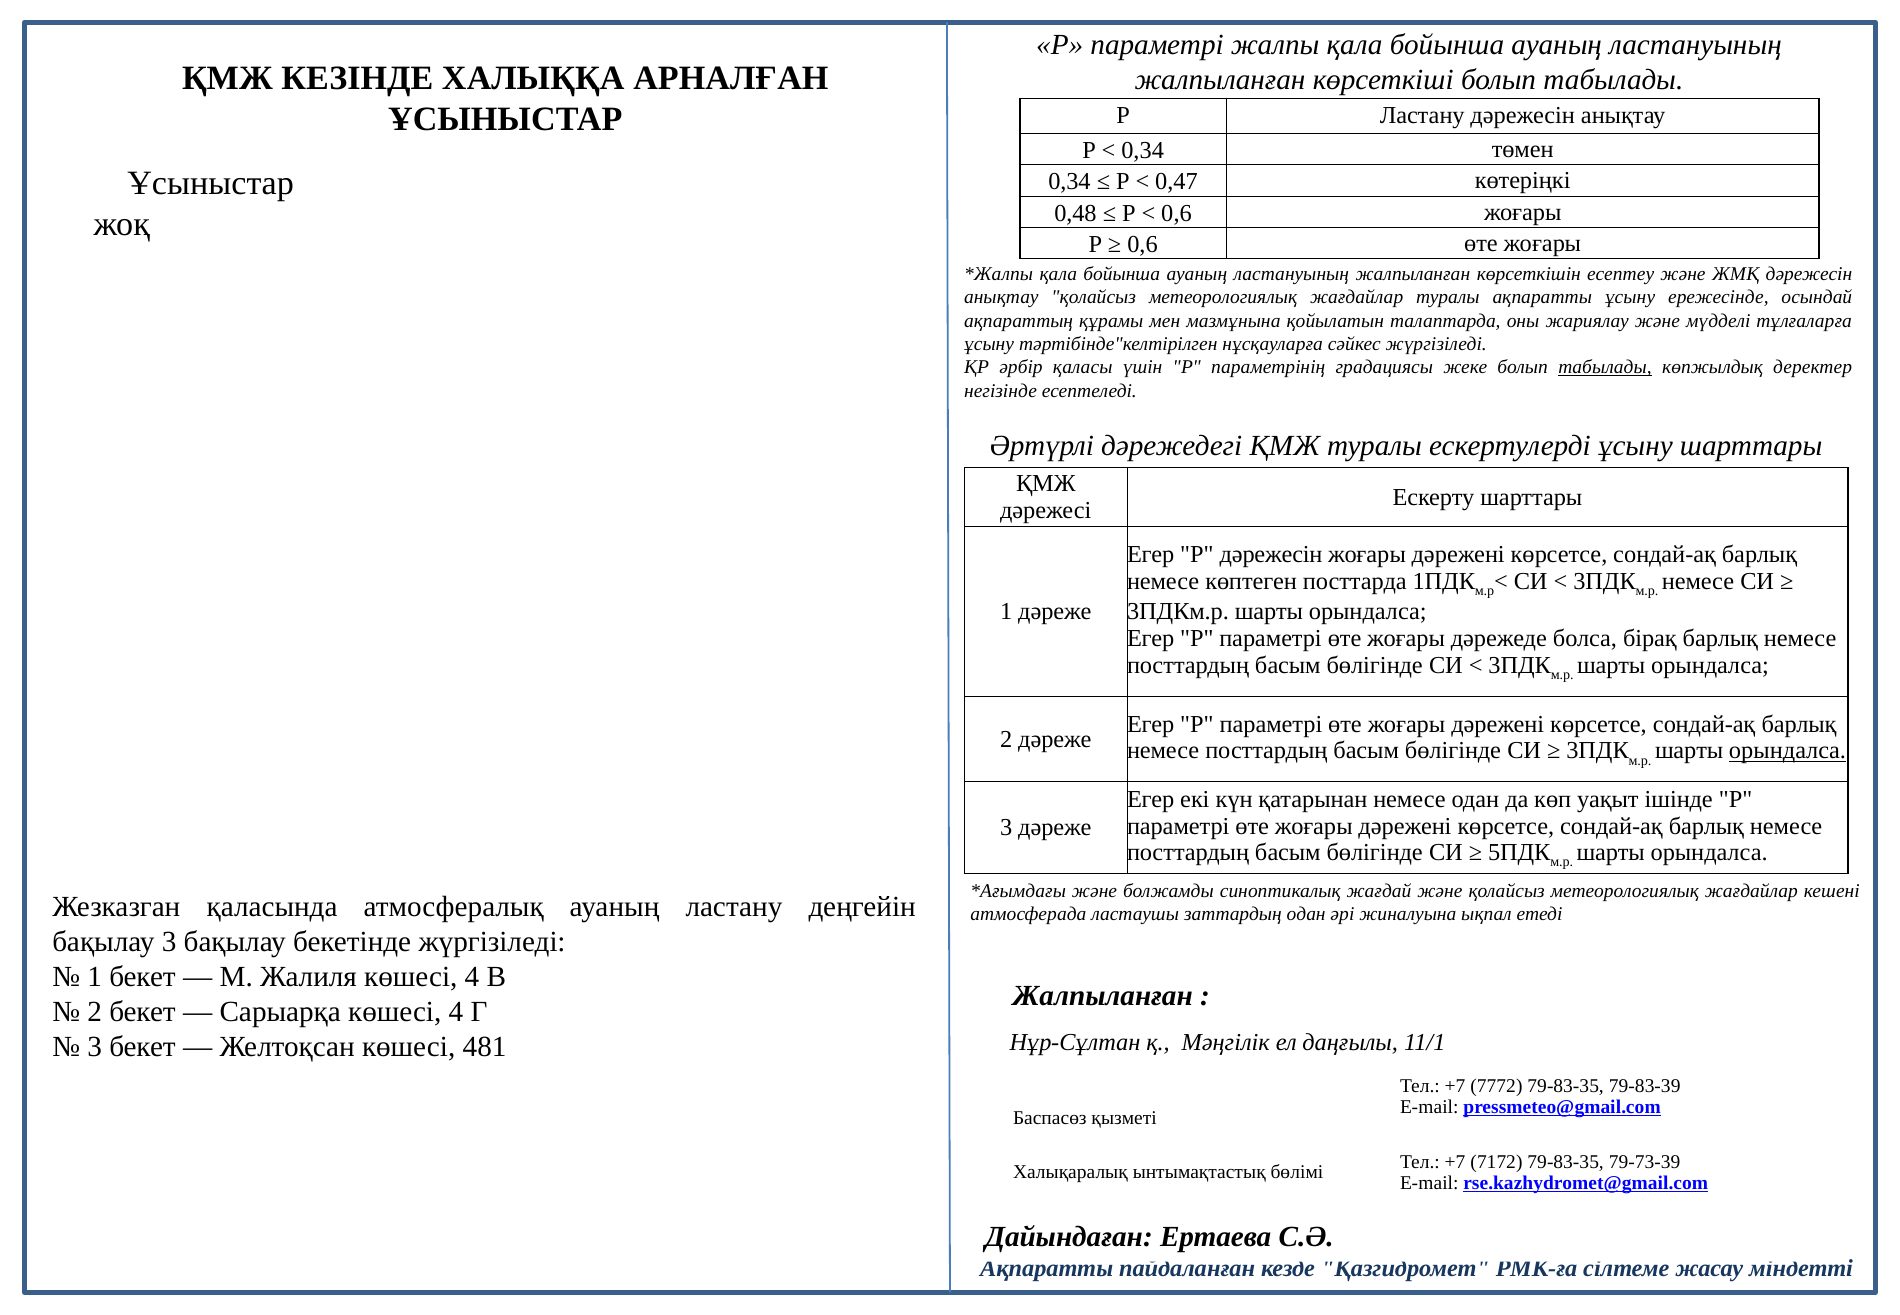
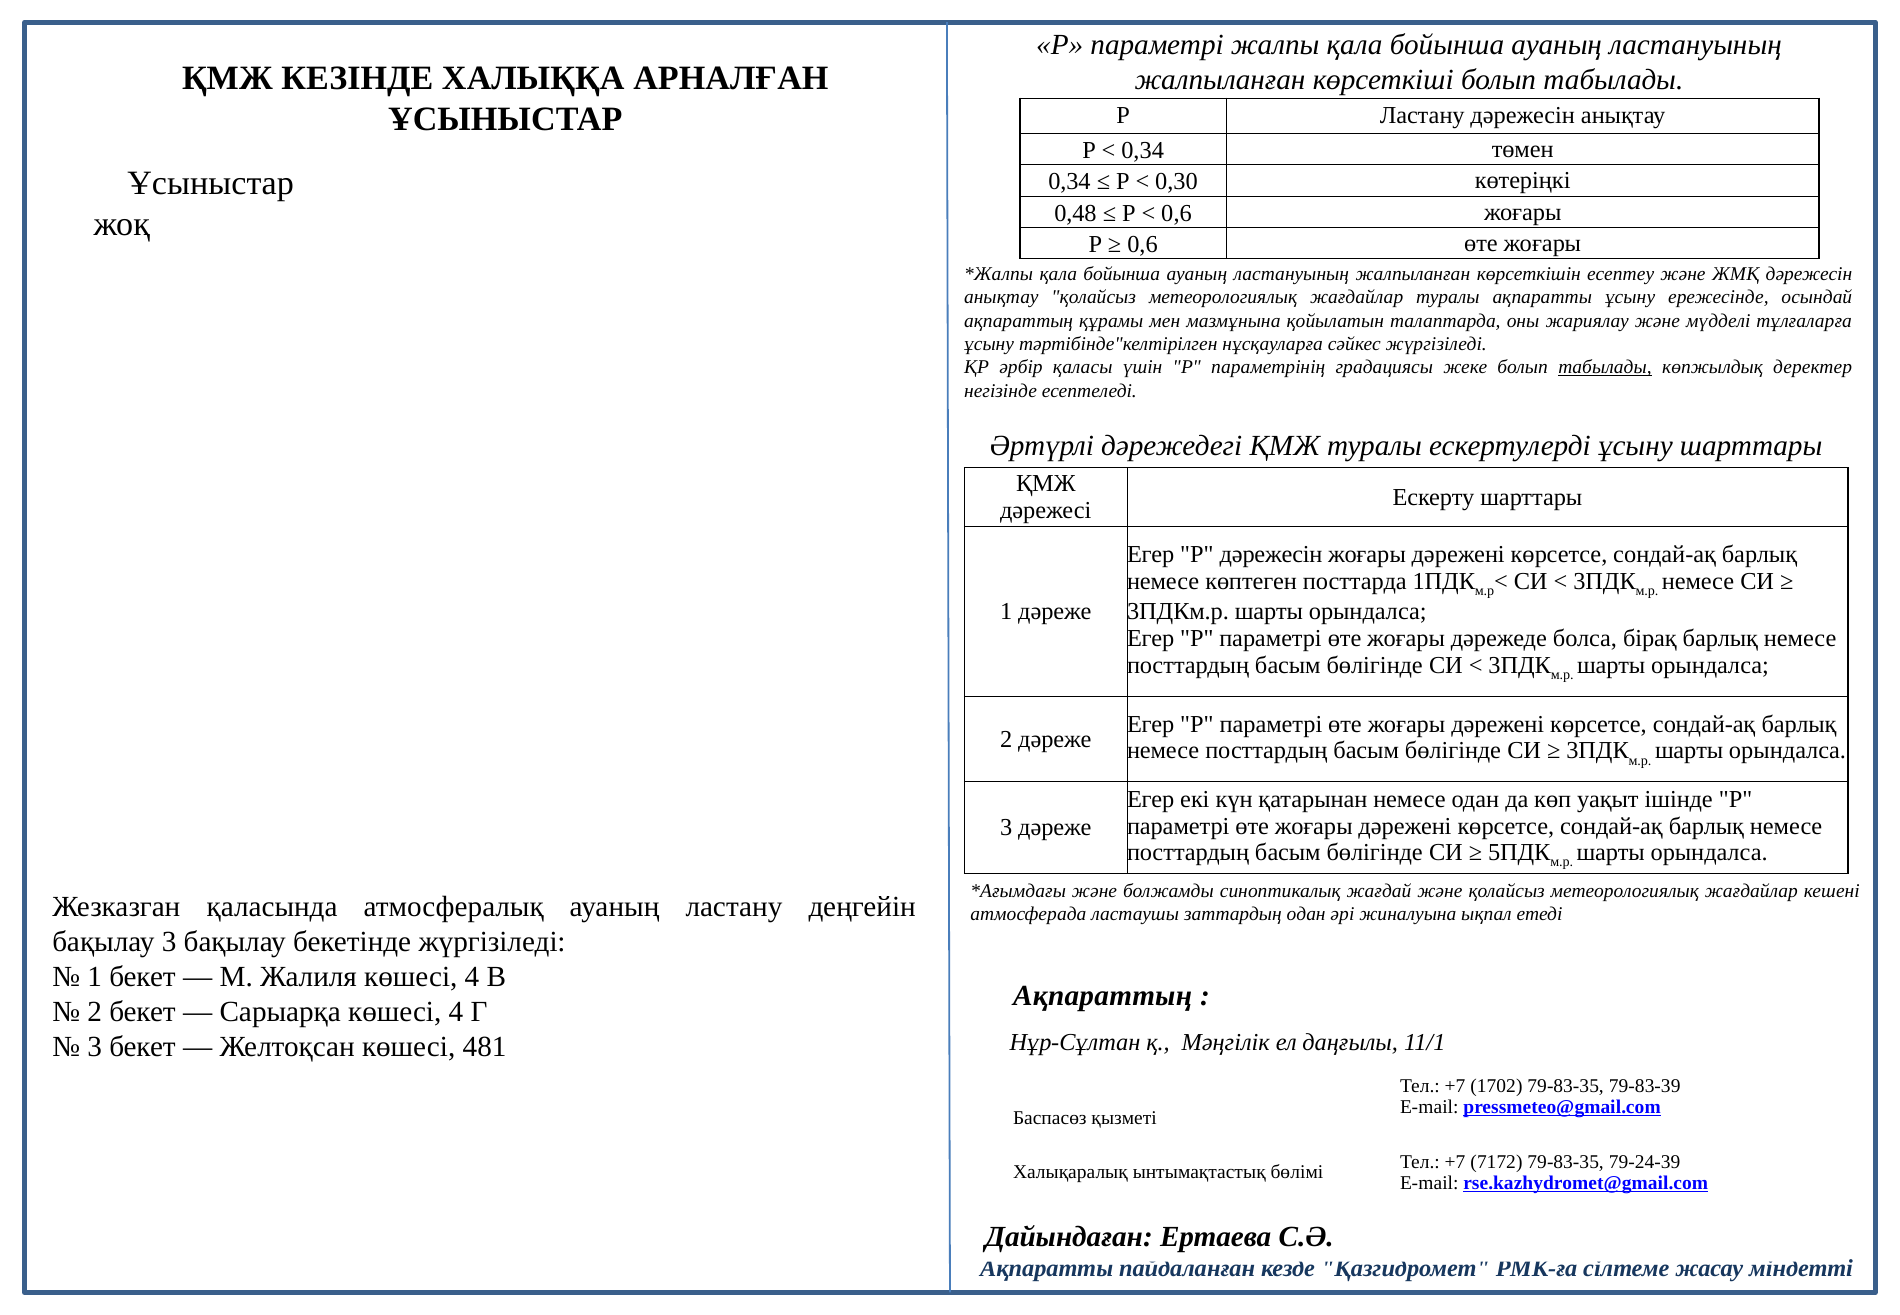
0,47: 0,47 -> 0,30 (1176, 182)
орындалса underline: present -> none (1788, 751)
Жалпыланған: Жалпыланған -> Ақпараттың (1103, 996)
7772: 7772 -> 1702 (1496, 1086)
79-73-39: 79-73-39 -> 79-24-39 (1645, 1162)
